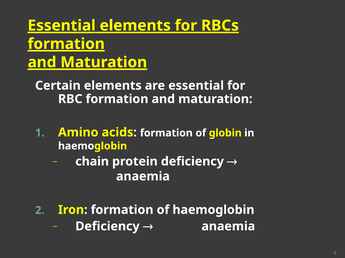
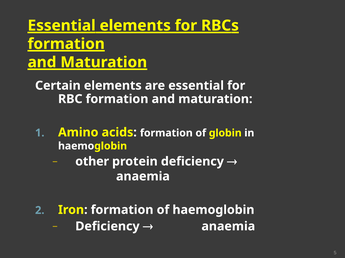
chain: chain -> other (92, 162)
